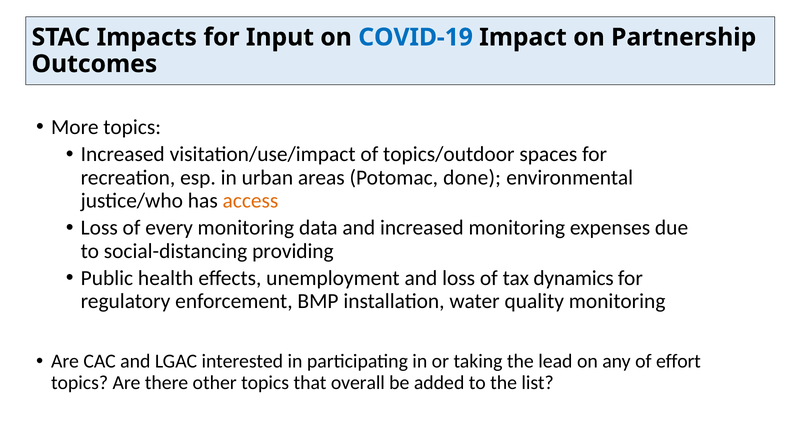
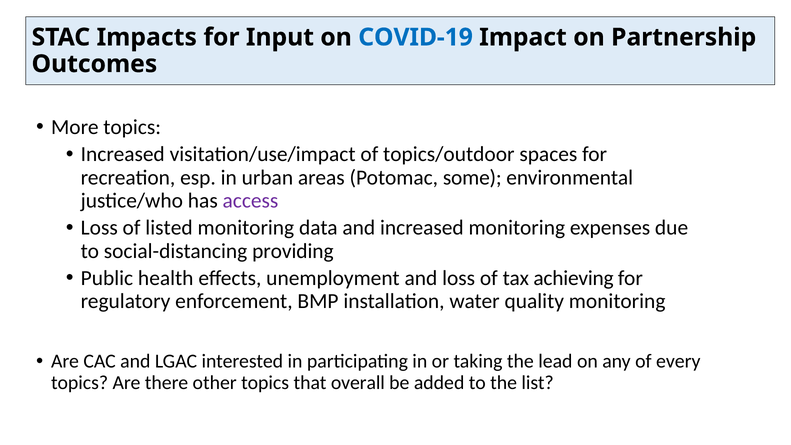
done: done -> some (472, 177)
access colour: orange -> purple (250, 201)
every: every -> listed (169, 228)
dynamics: dynamics -> achieving (574, 278)
effort: effort -> every (678, 361)
